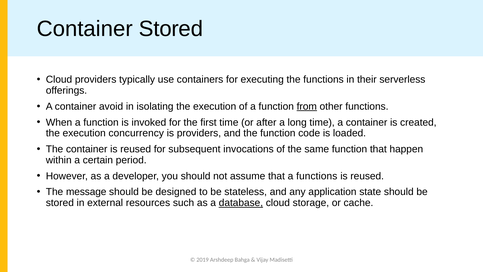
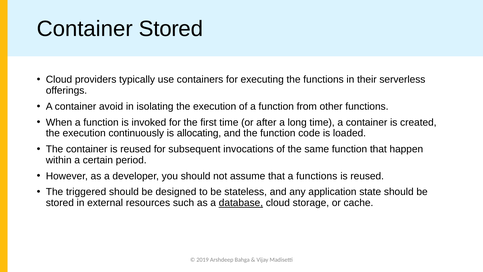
from underline: present -> none (307, 106)
concurrency: concurrency -> continuously (136, 133)
is providers: providers -> allocating (199, 133)
message: message -> triggered (86, 192)
